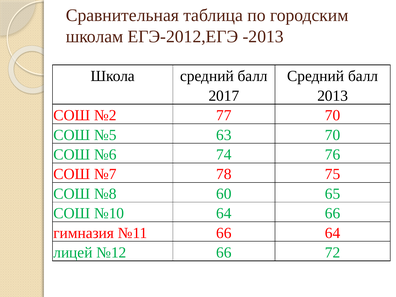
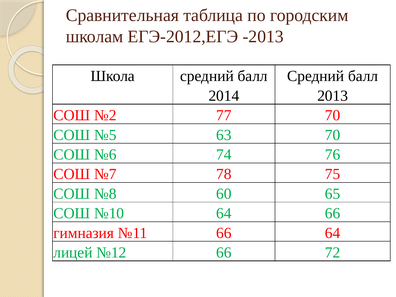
2017: 2017 -> 2014 (224, 96)
